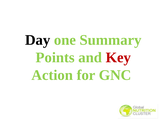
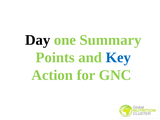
Key colour: red -> blue (118, 58)
